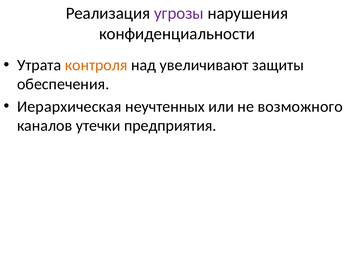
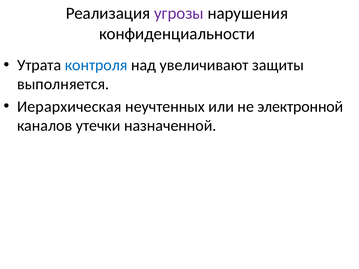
контроля colour: orange -> blue (96, 65)
обеспечения: обеспечения -> выполняется (63, 84)
возможного: возможного -> электронной (300, 107)
предприятия: предприятия -> назначенной (170, 126)
